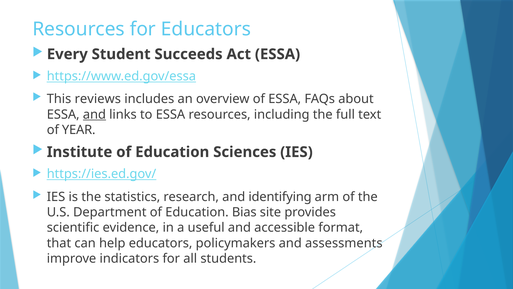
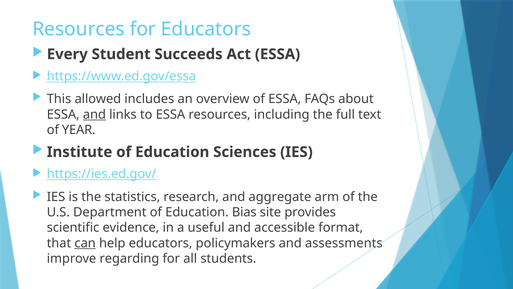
reviews: reviews -> allowed (98, 99)
identifying: identifying -> aggregate (280, 197)
can underline: none -> present (85, 243)
indicators: indicators -> regarding (129, 258)
